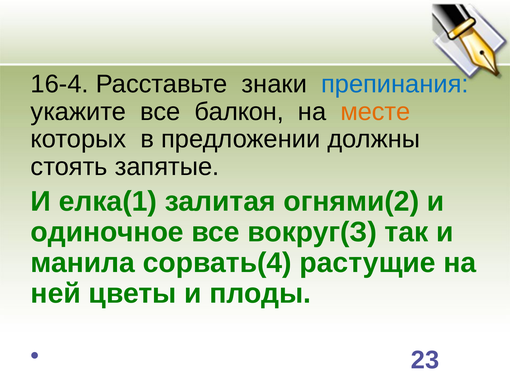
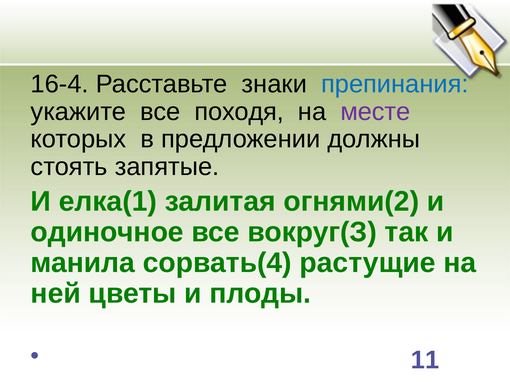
балкон: балкон -> походя (239, 111)
месте colour: orange -> purple (375, 111)
23: 23 -> 11 (425, 360)
